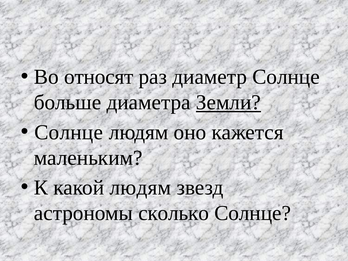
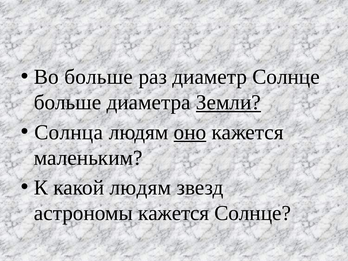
Во относят: относят -> больше (99, 77)
Солнце: Солнце -> Солнца (69, 132)
оно underline: none -> present (190, 132)
астрономы сколько: сколько -> кажется (174, 213)
